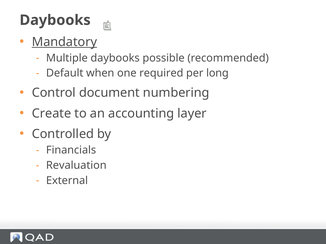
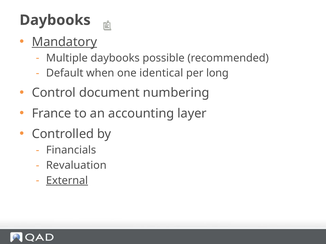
required: required -> identical (161, 73)
Create: Create -> France (52, 114)
External underline: none -> present (67, 181)
